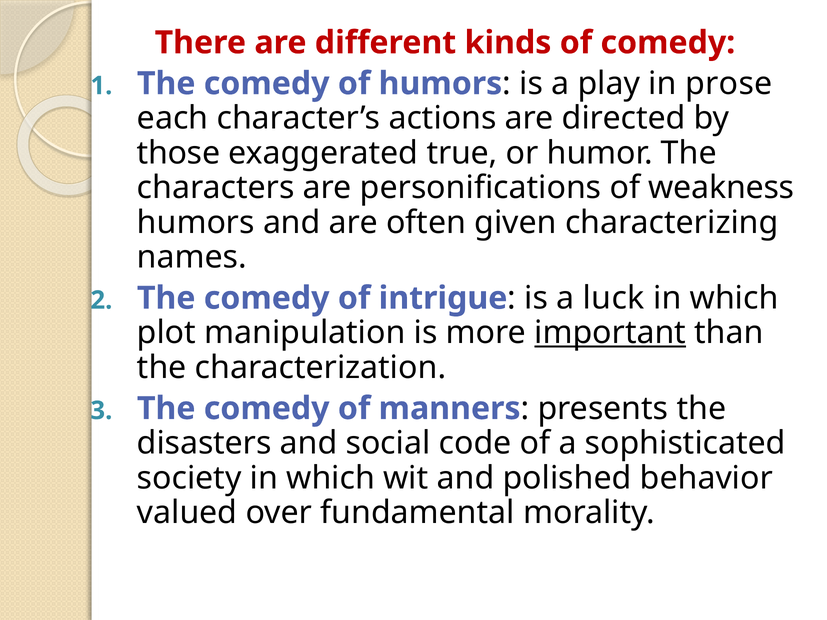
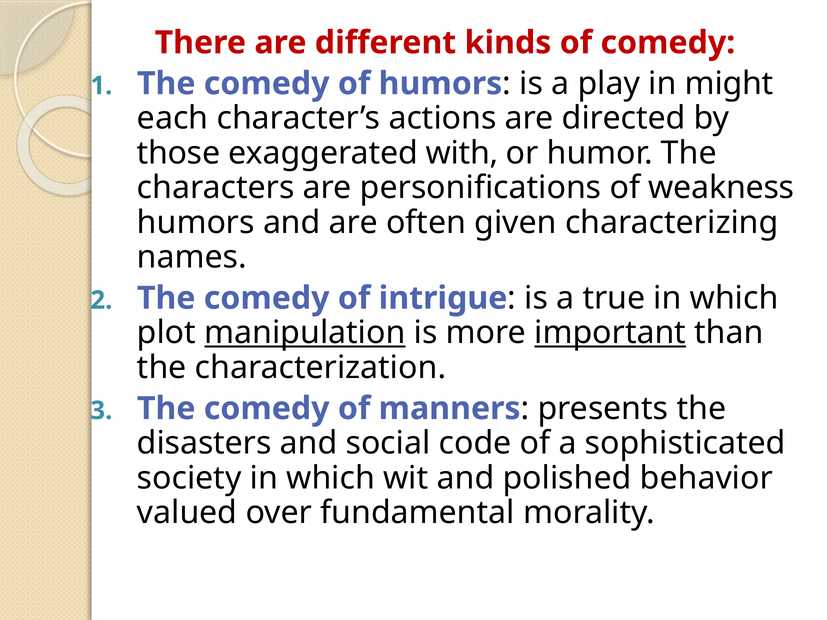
prose: prose -> might (729, 84)
true: true -> with (462, 153)
luck: luck -> true (614, 298)
manipulation underline: none -> present (305, 333)
